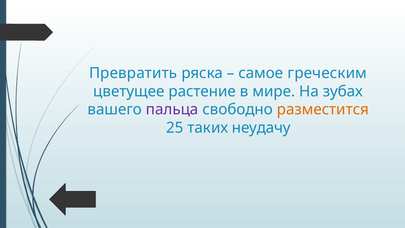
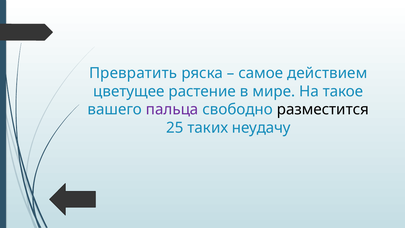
греческим: греческим -> действием (327, 73)
зубах: зубах -> такое (343, 91)
разместится colour: orange -> black (323, 109)
